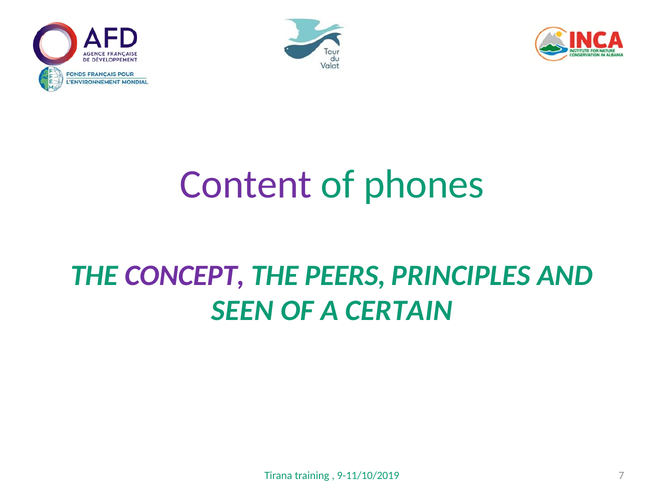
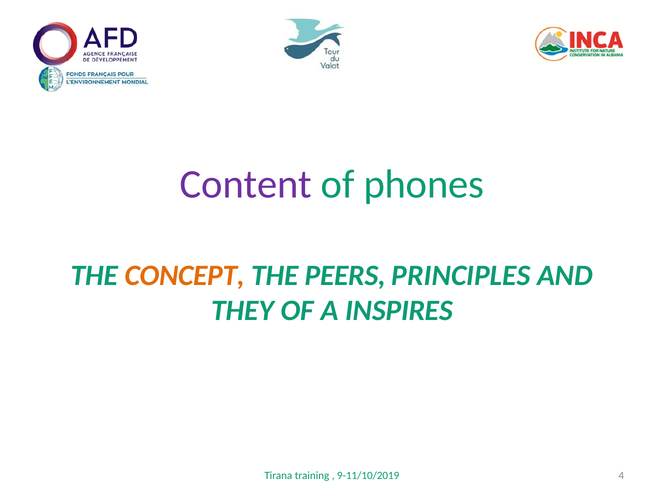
CONCEPT colour: purple -> orange (185, 275)
SEEN: SEEN -> THEY (243, 311)
CERTAIN: CERTAIN -> INSPIRES (399, 311)
7: 7 -> 4 (621, 475)
